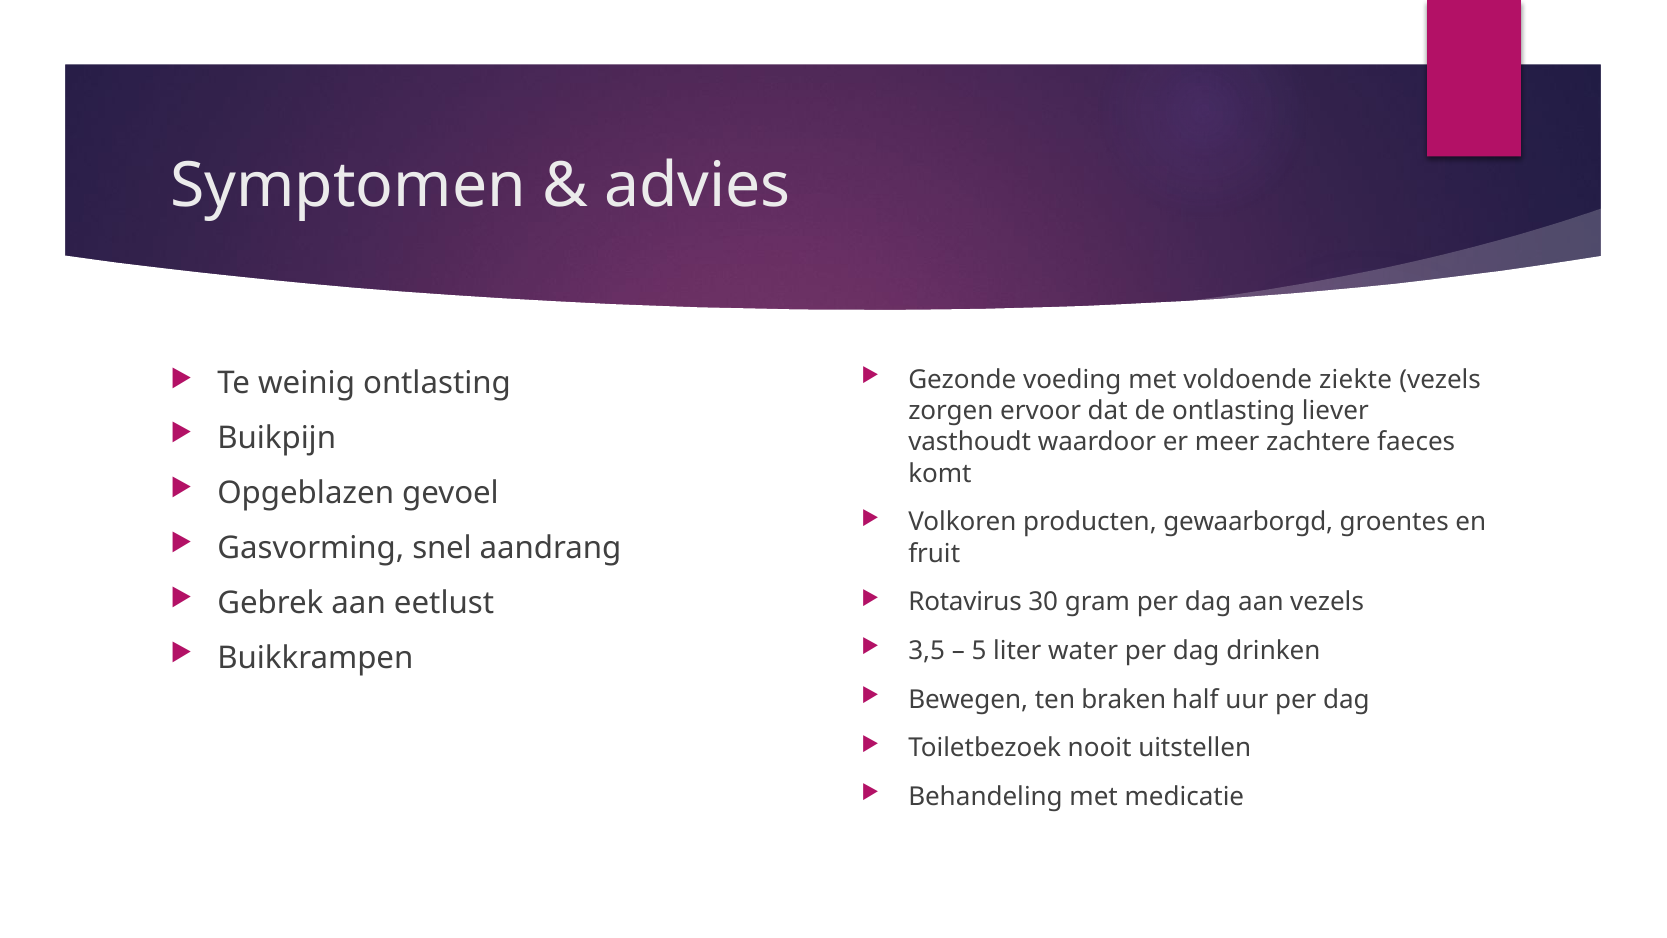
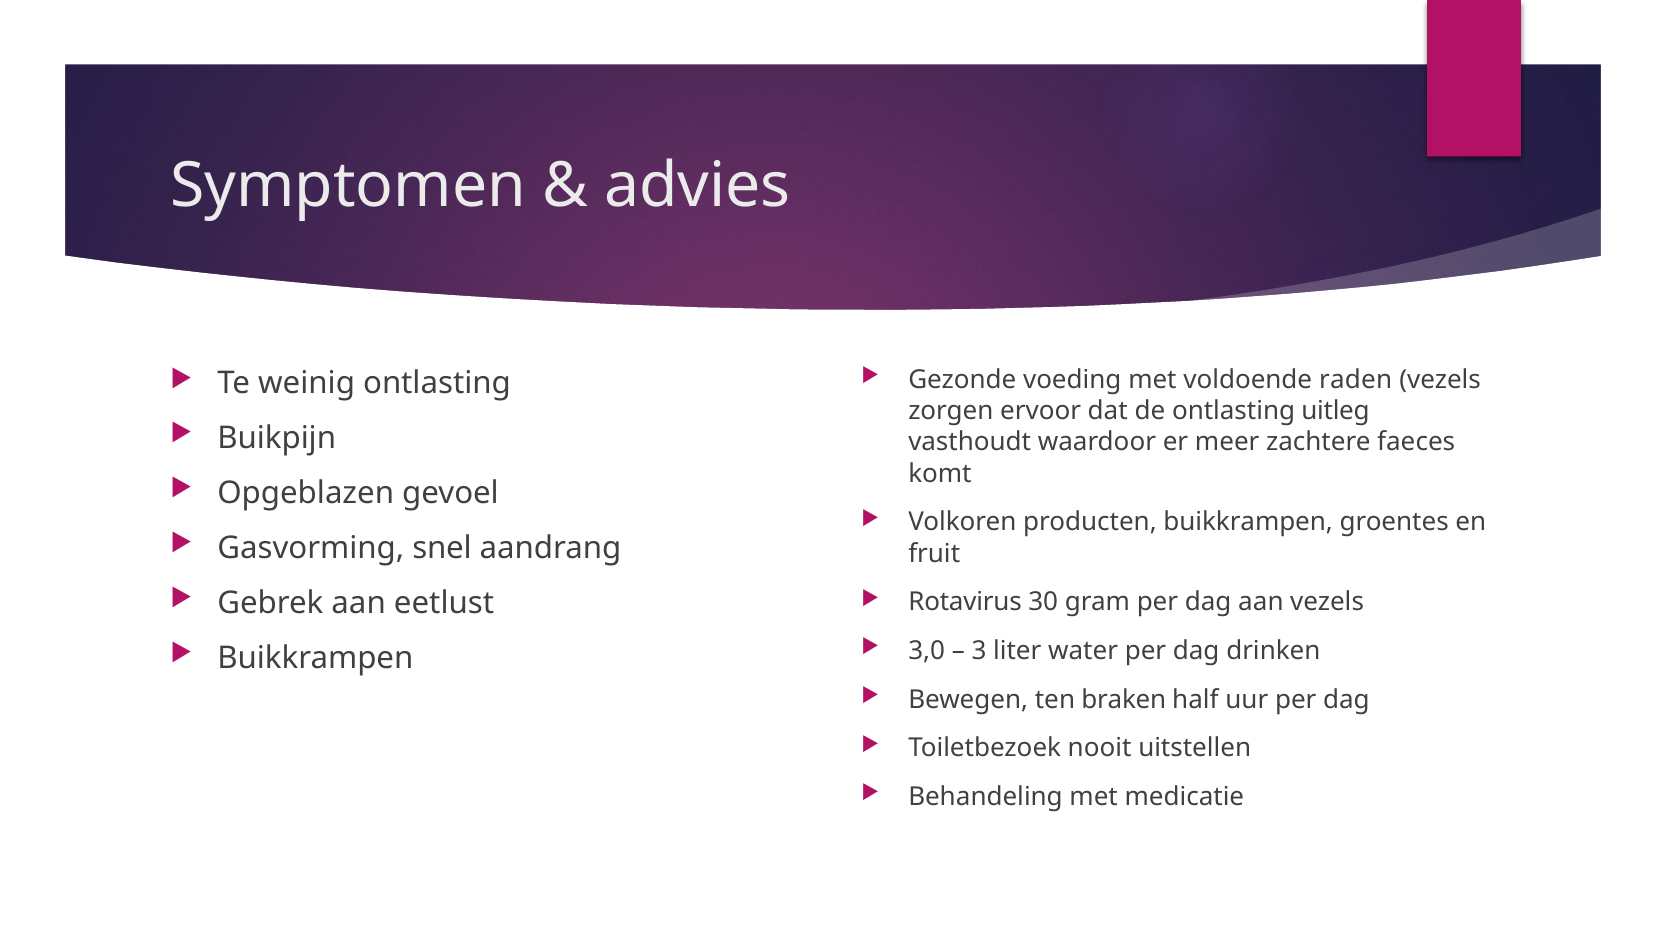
ziekte: ziekte -> raden (1356, 380)
liever: liever -> uitleg (1336, 411)
producten gewaarborgd: gewaarborgd -> buikkrampen (1248, 522)
3,5: 3,5 -> 3,0 (927, 651)
5: 5 -> 3 (979, 651)
